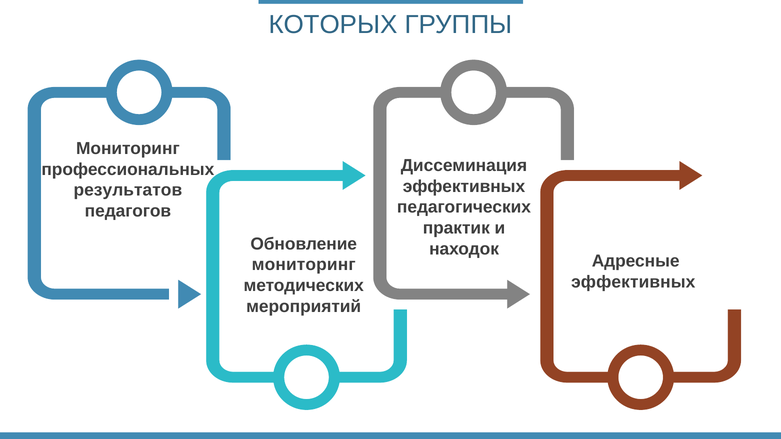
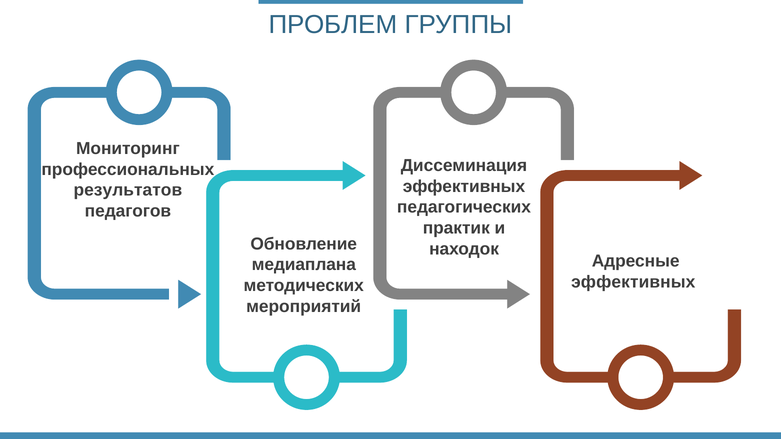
КОТОРЫХ: КОТОРЫХ -> ПРОБЛЕМ (333, 25)
мониторинг: мониторинг -> медиаплана (304, 265)
